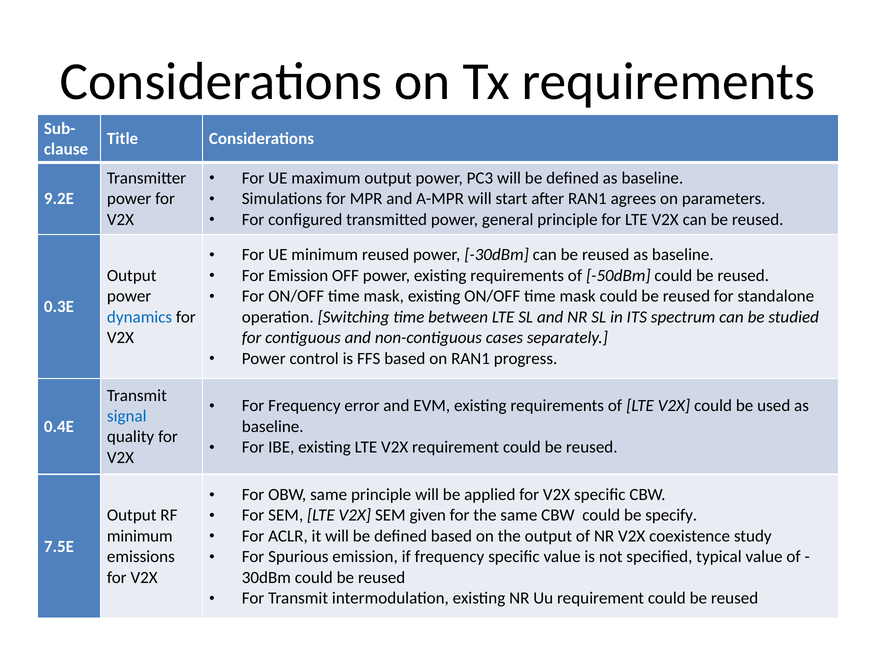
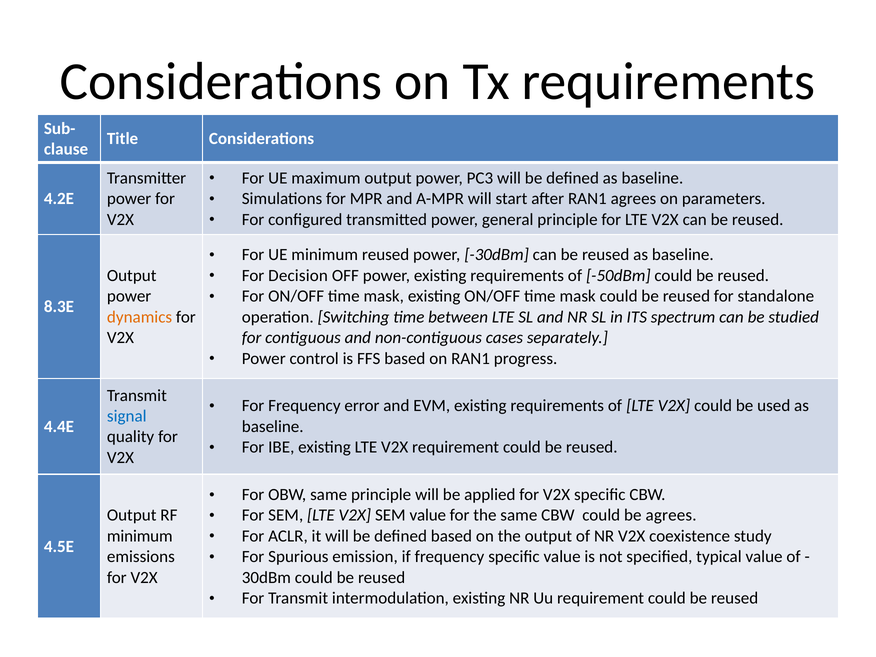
9.2E: 9.2E -> 4.2E (59, 199)
For Emission: Emission -> Decision (298, 276)
0.3E: 0.3E -> 8.3E (59, 307)
dynamics colour: blue -> orange (140, 317)
0.4E: 0.4E -> 4.4E (59, 427)
SEM given: given -> value (428, 515)
be specify: specify -> agrees (671, 515)
7.5E: 7.5E -> 4.5E (59, 546)
